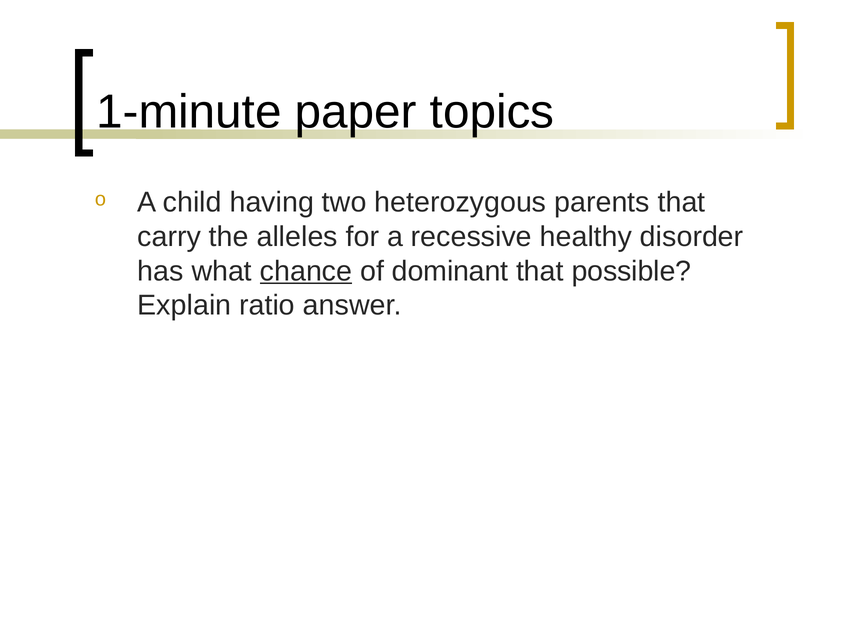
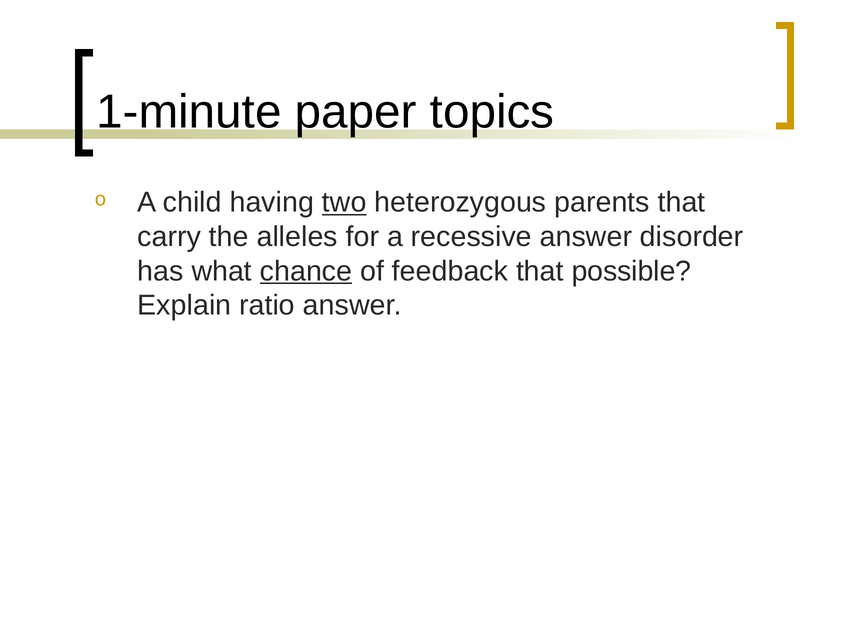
two underline: none -> present (344, 202)
recessive healthy: healthy -> answer (586, 237)
dominant: dominant -> feedback (450, 271)
